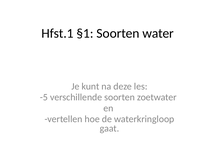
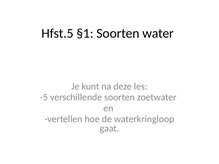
Hfst.1: Hfst.1 -> Hfst.5 (57, 33)
